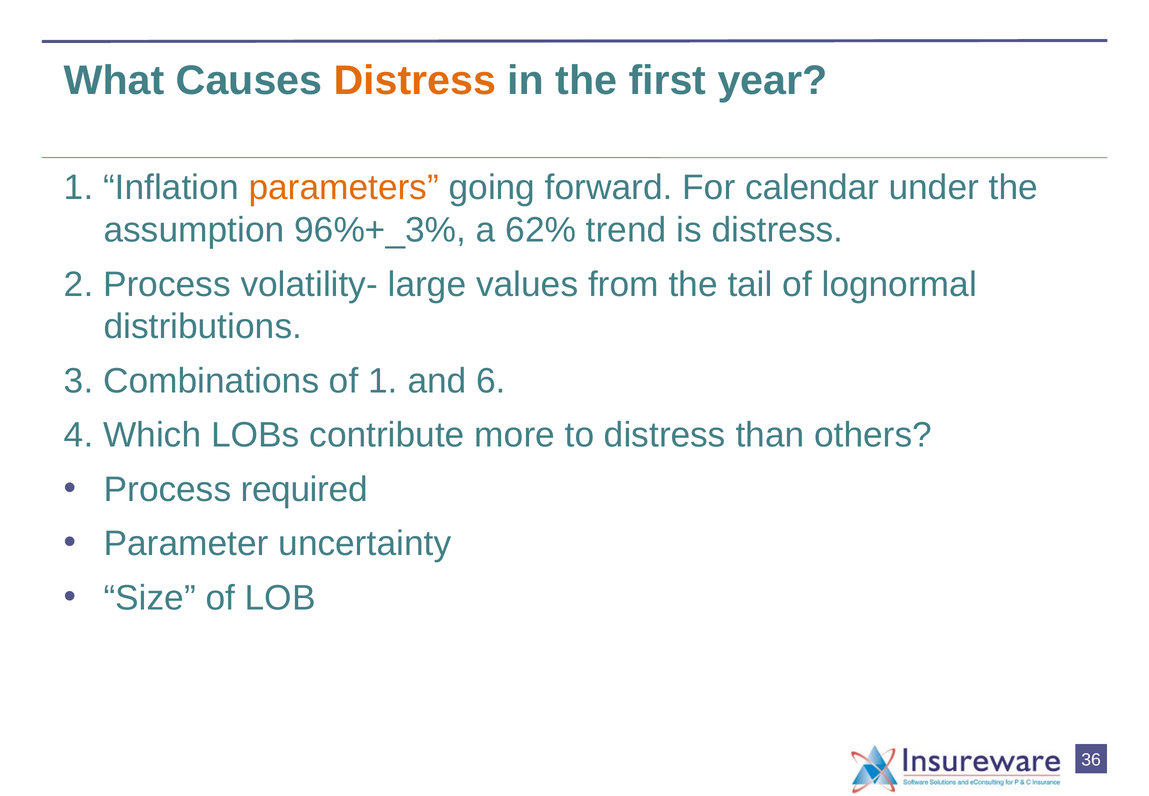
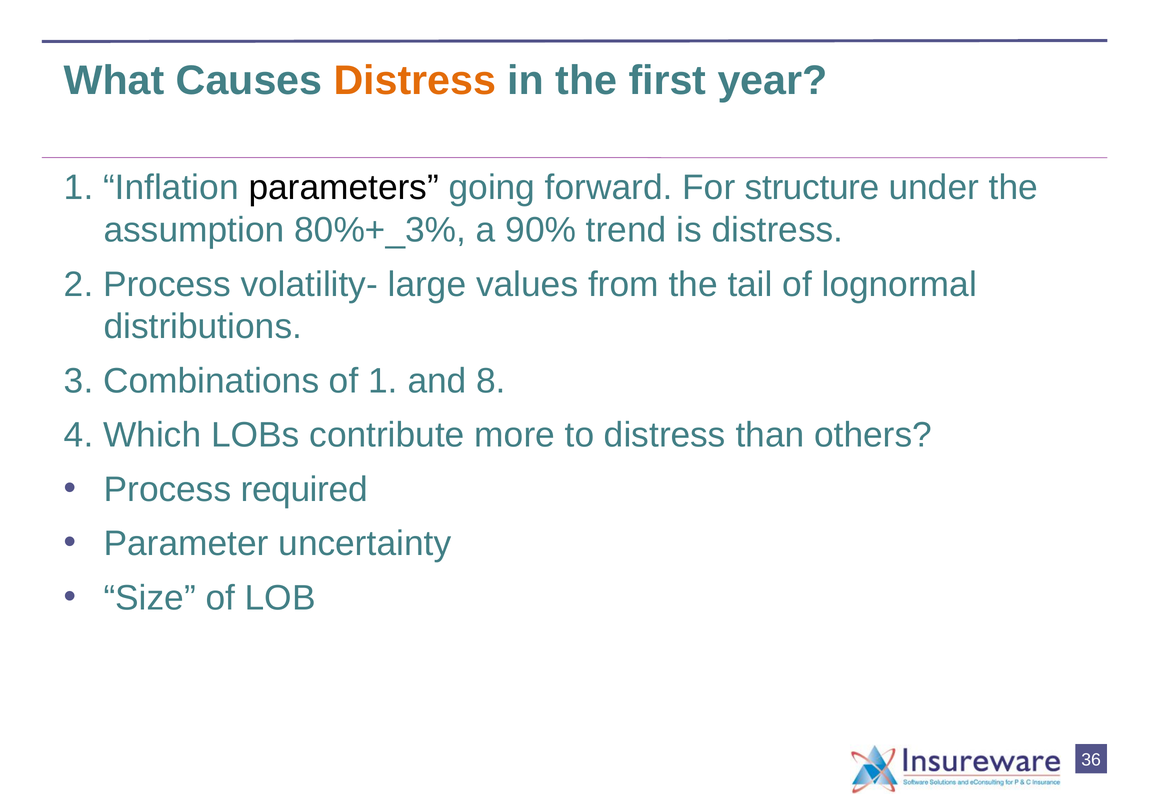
parameters colour: orange -> black (344, 188)
calendar: calendar -> structure (812, 188)
96%+_3%: 96%+_3% -> 80%+_3% (380, 230)
62%: 62% -> 90% (541, 230)
6: 6 -> 8 (491, 381)
